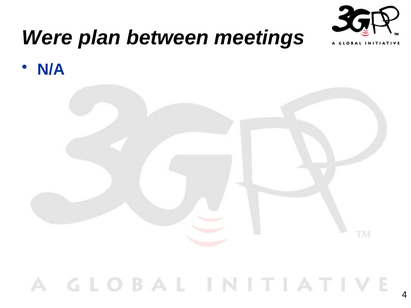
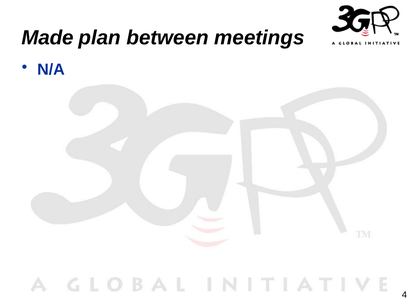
Were: Were -> Made (48, 38)
